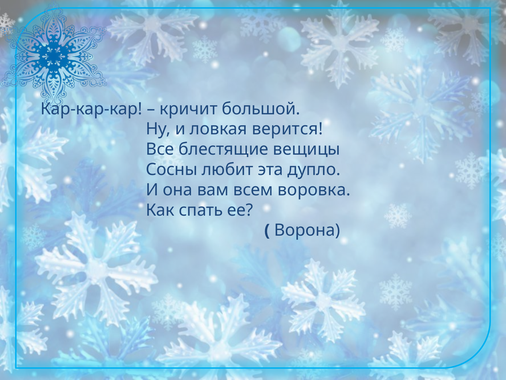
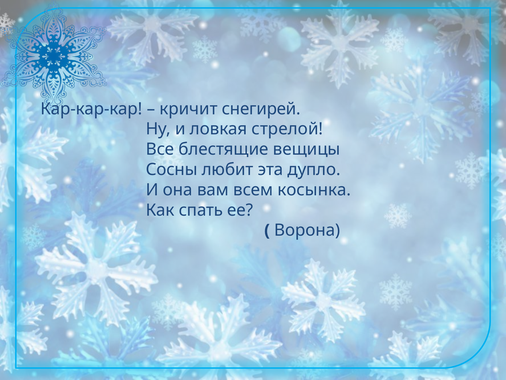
большой: большой -> снегирей (261, 109)
верится: верится -> стрелой (287, 129)
воровка: воровка -> косынка (314, 190)
